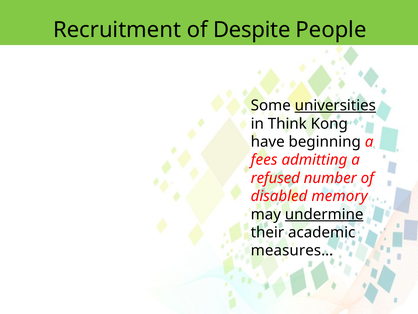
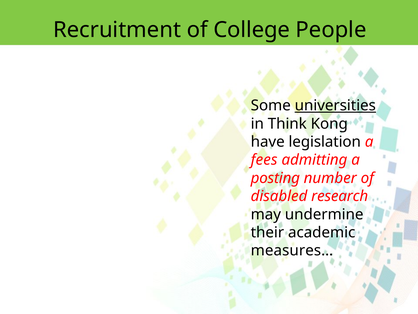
Despite: Despite -> College (252, 30)
beginning: beginning -> legislation (325, 142)
refused: refused -> posting (275, 178)
memory: memory -> research (340, 196)
undermine underline: present -> none (324, 214)
